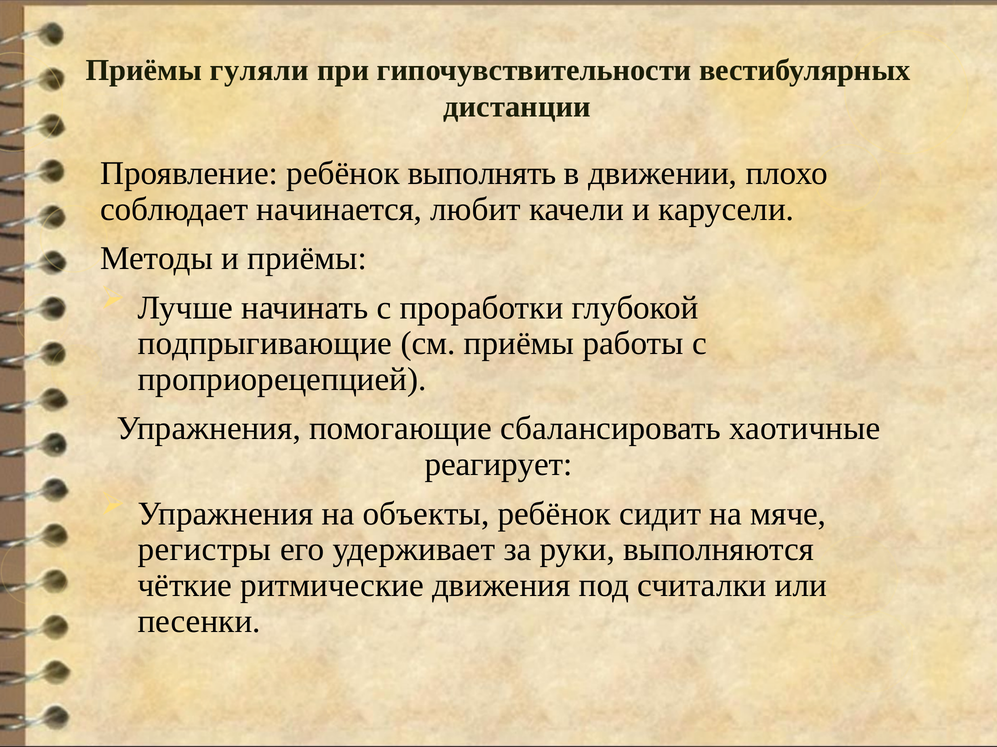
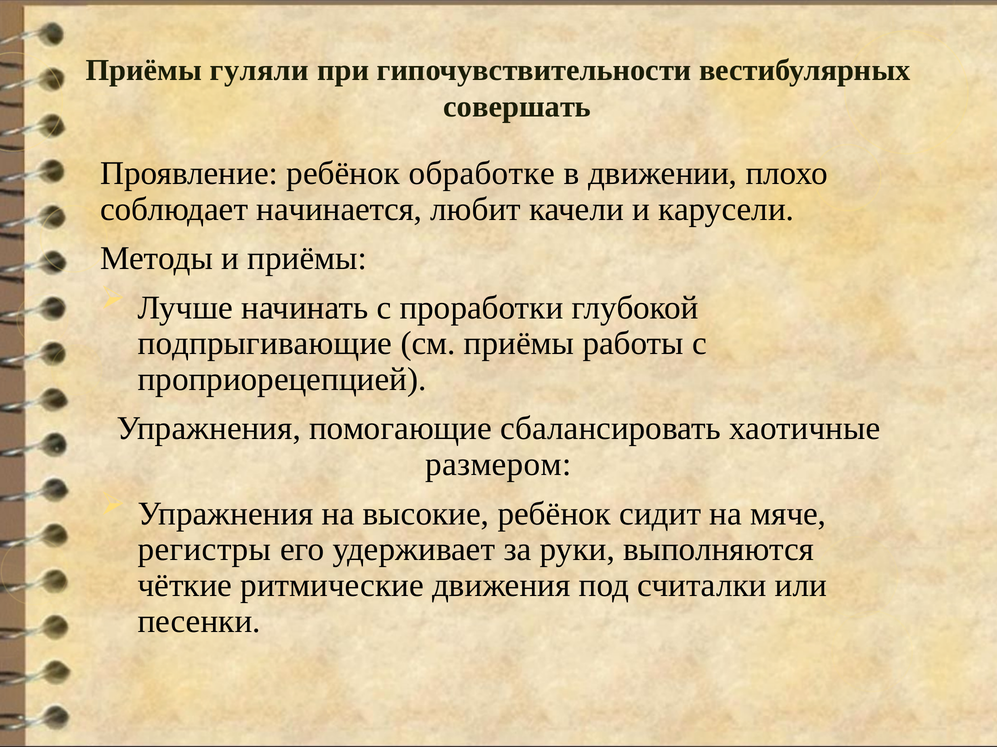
дистанции: дистанции -> совершать (517, 107)
выполнять: выполнять -> обработке (482, 173)
реагирует: реагирует -> размером (498, 465)
объекты: объекты -> высокие (426, 514)
